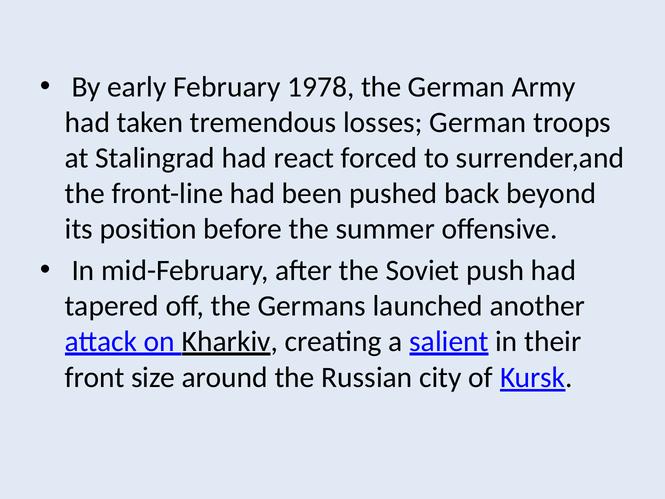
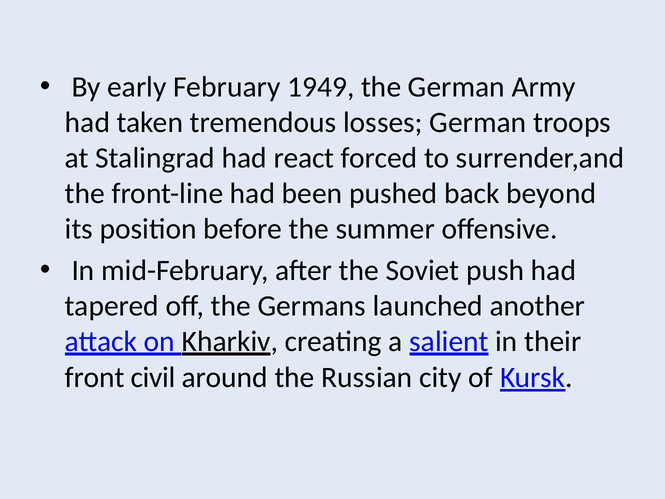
1978: 1978 -> 1949 (321, 87)
size: size -> civil (153, 377)
